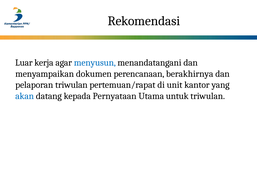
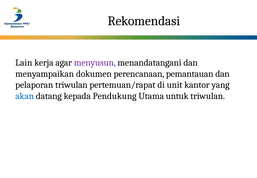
Luar: Luar -> Lain (24, 63)
menyusun colour: blue -> purple (95, 63)
berakhirnya: berakhirnya -> pemantauan (190, 74)
Pernyataan: Pernyataan -> Pendukung (115, 96)
